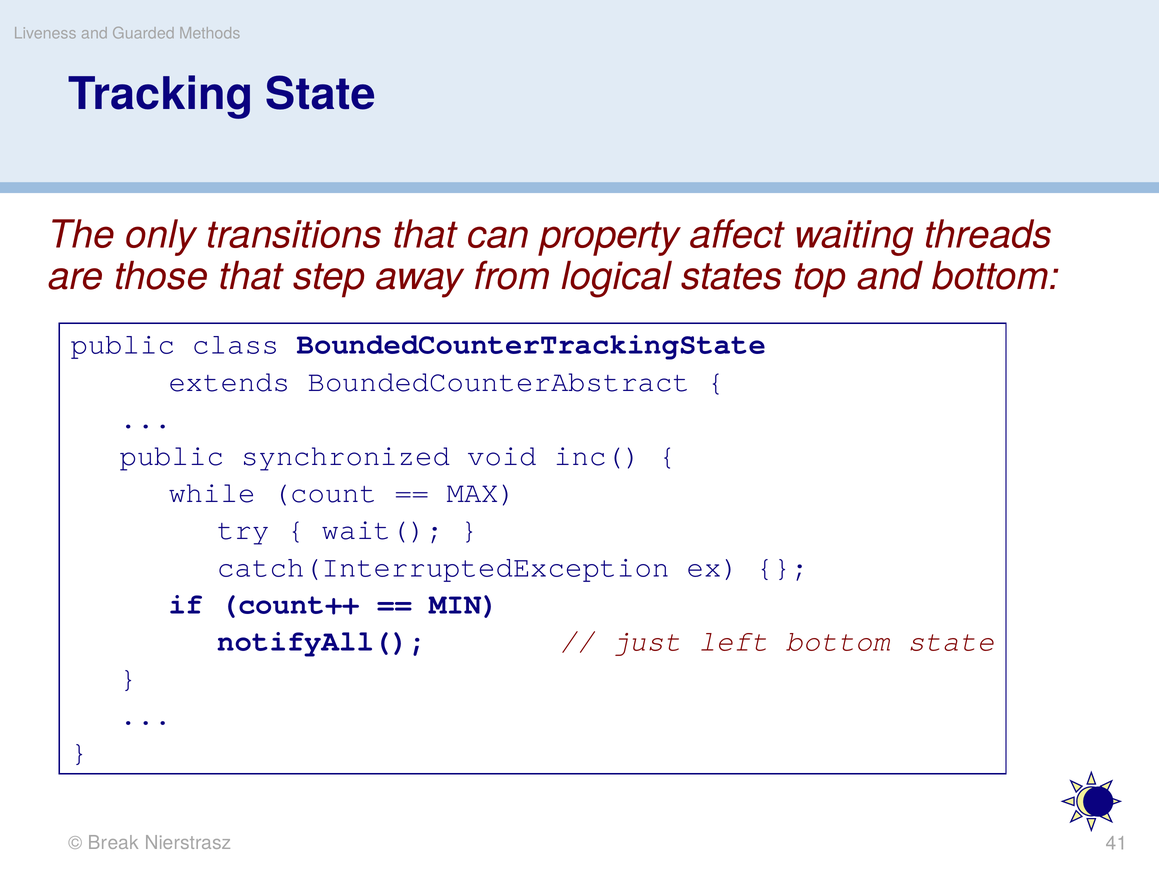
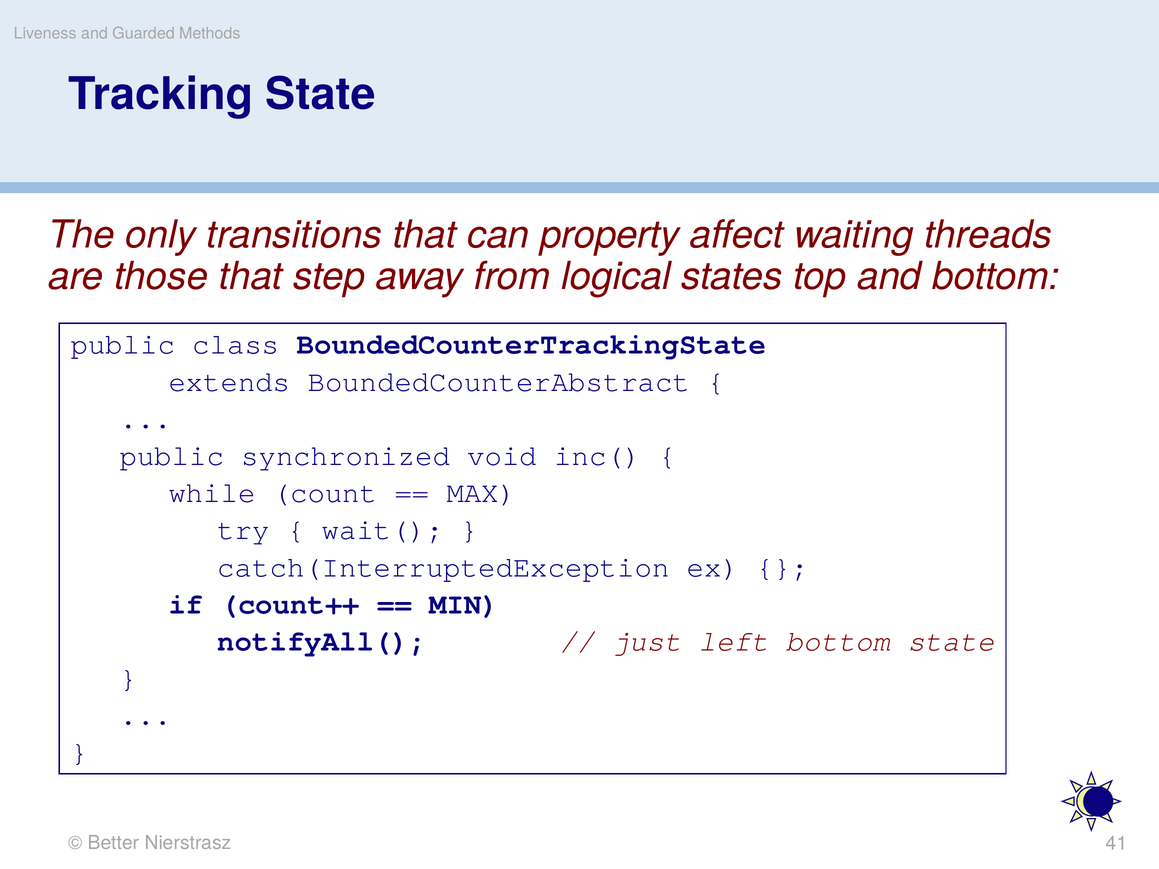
Break: Break -> Better (114, 843)
